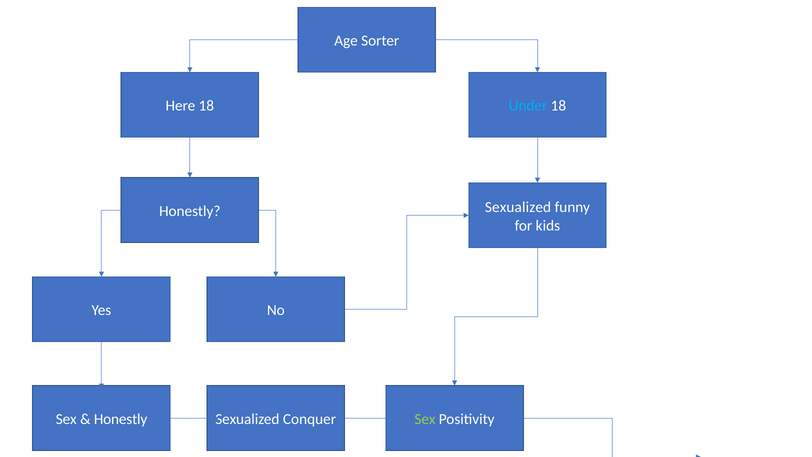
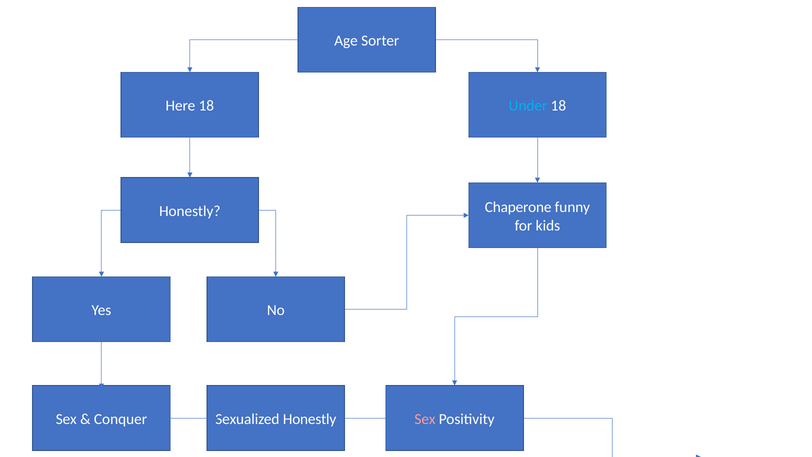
Sexualized: Sexualized -> Chaperone (518, 207)
Honestly: Honestly -> Conquer (121, 419)
Sexualized Conquer: Conquer -> Honestly (310, 419)
Sex colour: light green -> pink (425, 419)
